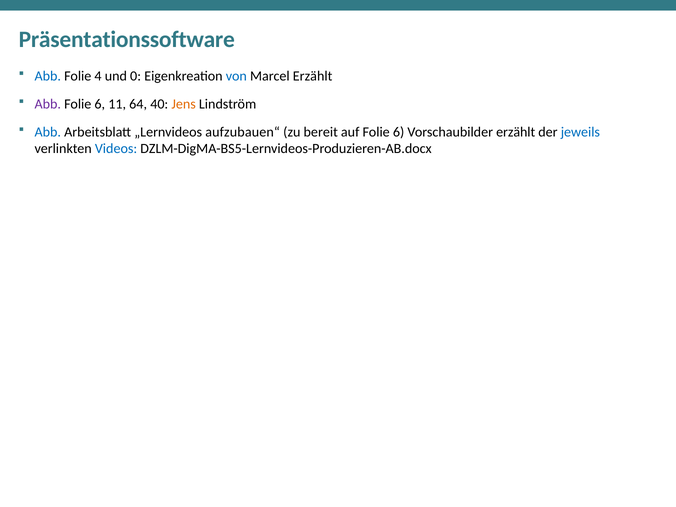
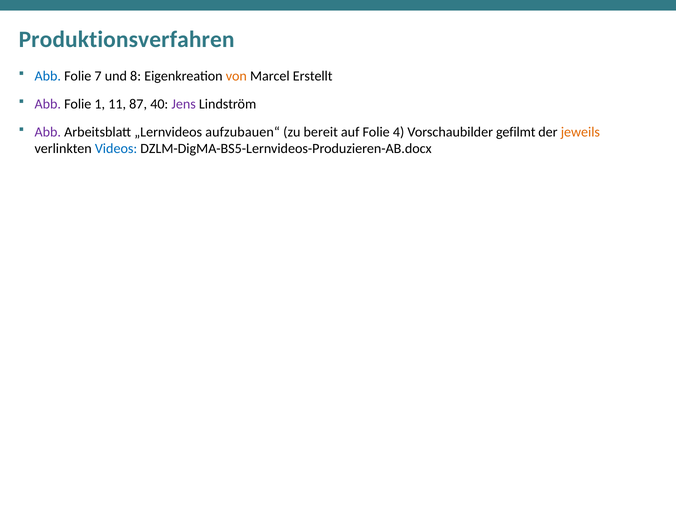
Präsentationssoftware: Präsentationssoftware -> Produktionsverfahren (127, 40)
4: 4 -> 7 (98, 76)
0: 0 -> 8 (136, 76)
von colour: blue -> orange (236, 76)
Marcel Erzählt: Erzählt -> Erstellt (313, 76)
6: 6 -> 1 (100, 104)
64: 64 -> 87 (138, 104)
Jens colour: orange -> purple (184, 104)
Abb colour: blue -> purple (48, 132)
auf Folie 6: 6 -> 4 (399, 132)
Vorschaubilder erzählt: erzählt -> gefilmt (516, 132)
jeweils colour: blue -> orange (580, 132)
